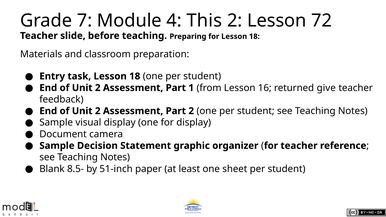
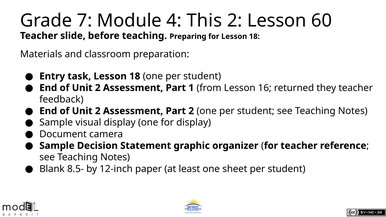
72: 72 -> 60 (322, 21)
give: give -> they (326, 88)
51-inch: 51-inch -> 12-inch (116, 169)
